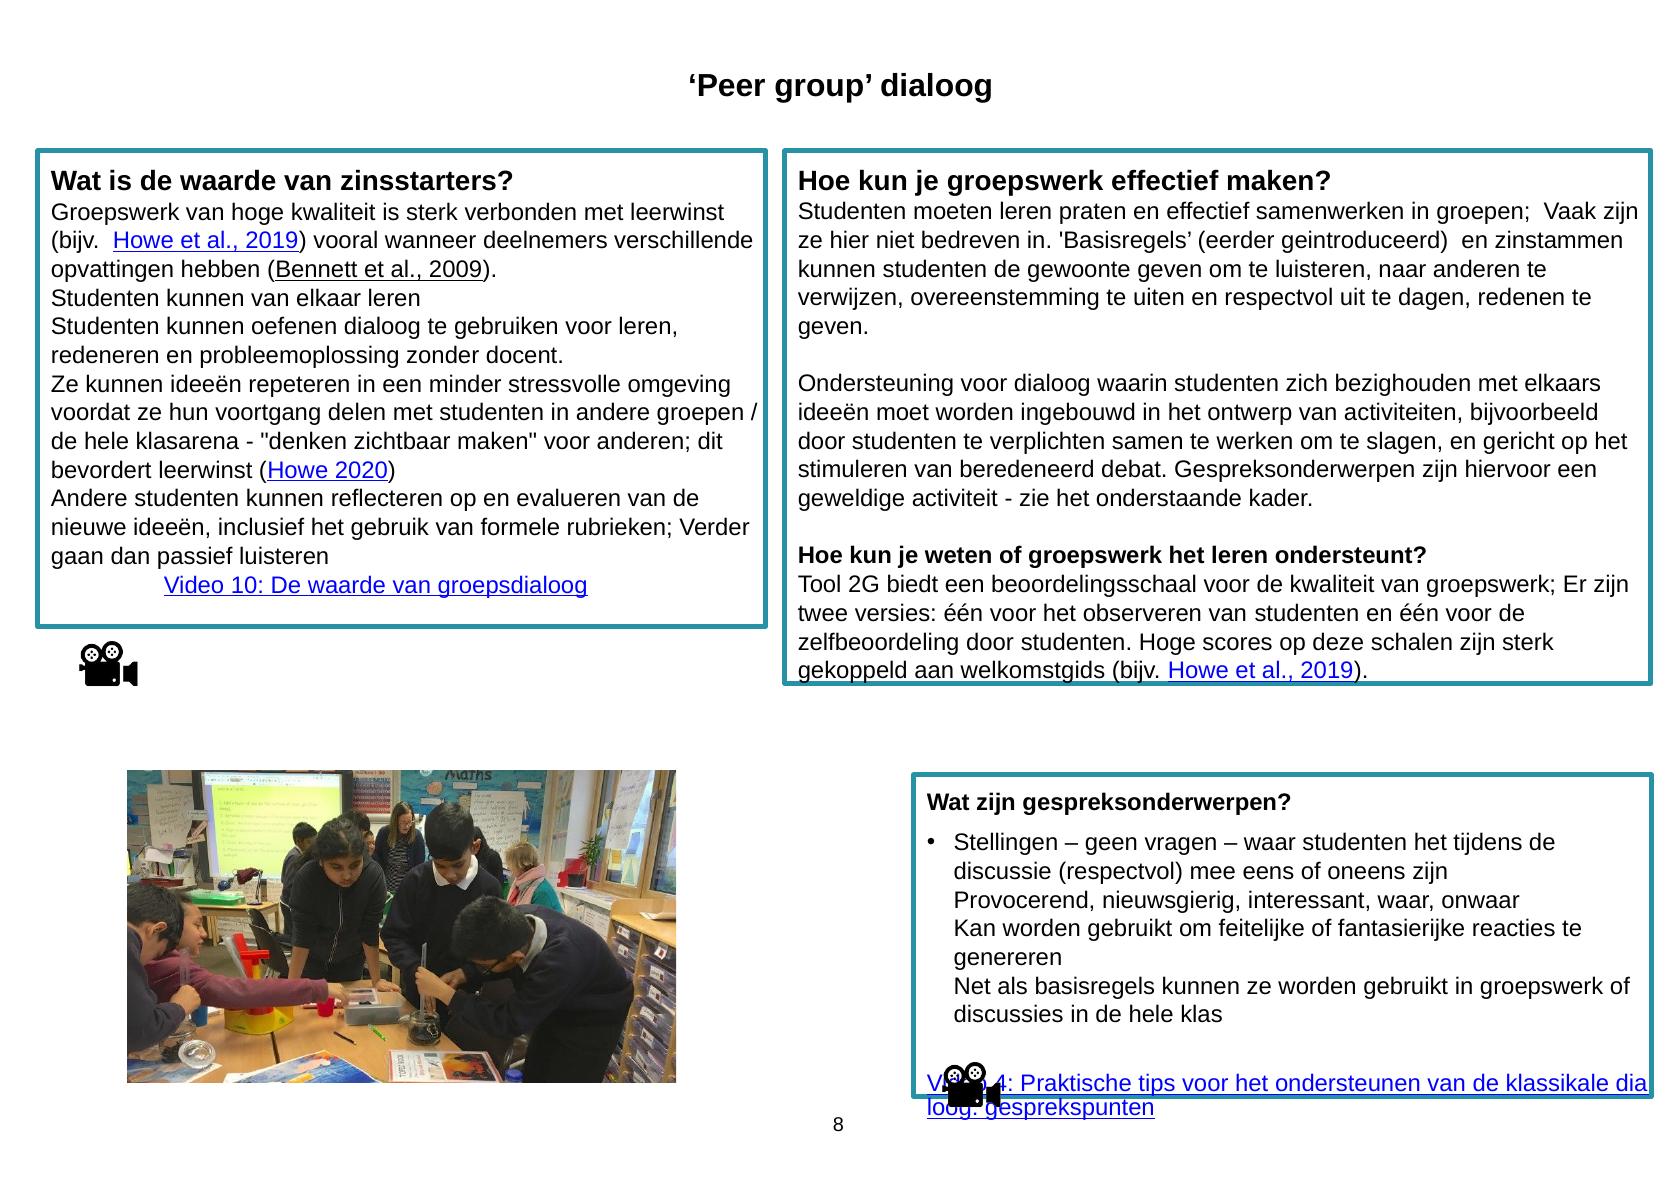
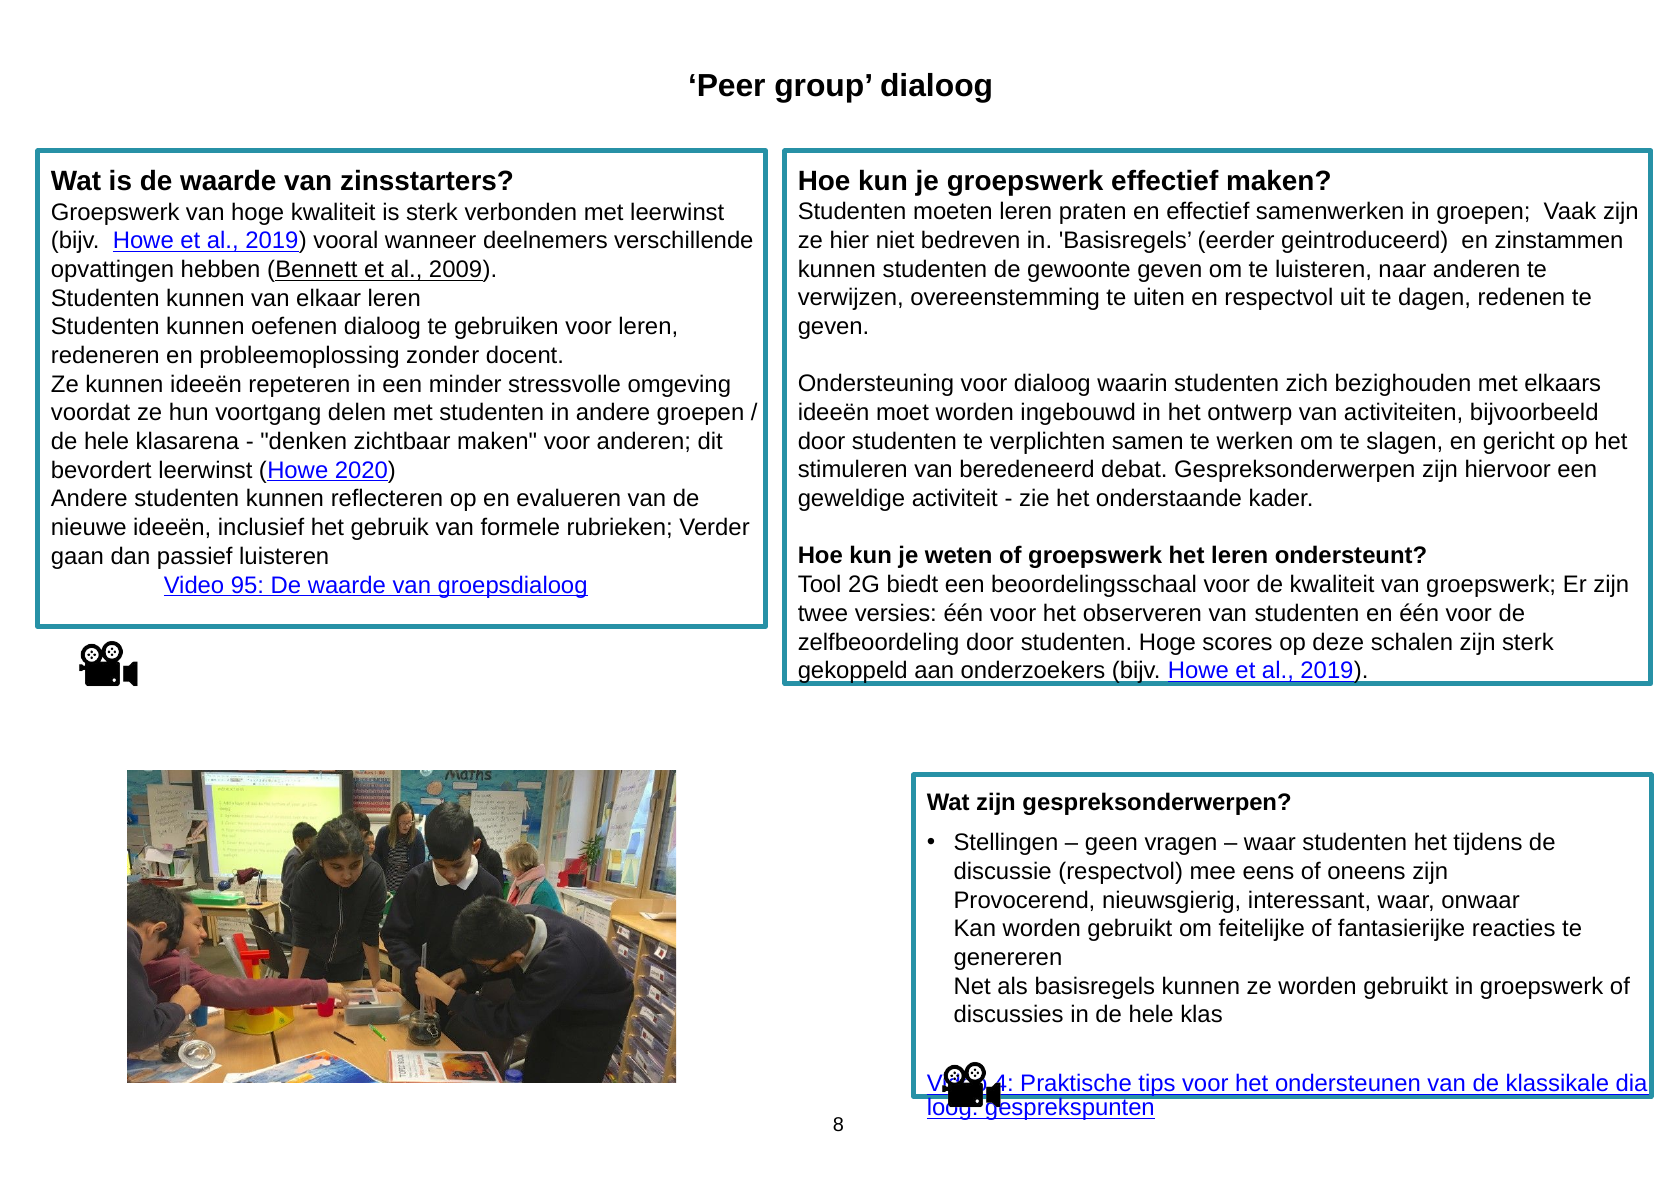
10: 10 -> 95 (247, 585)
welkomstgids: welkomstgids -> onderzoekers (1033, 671)
